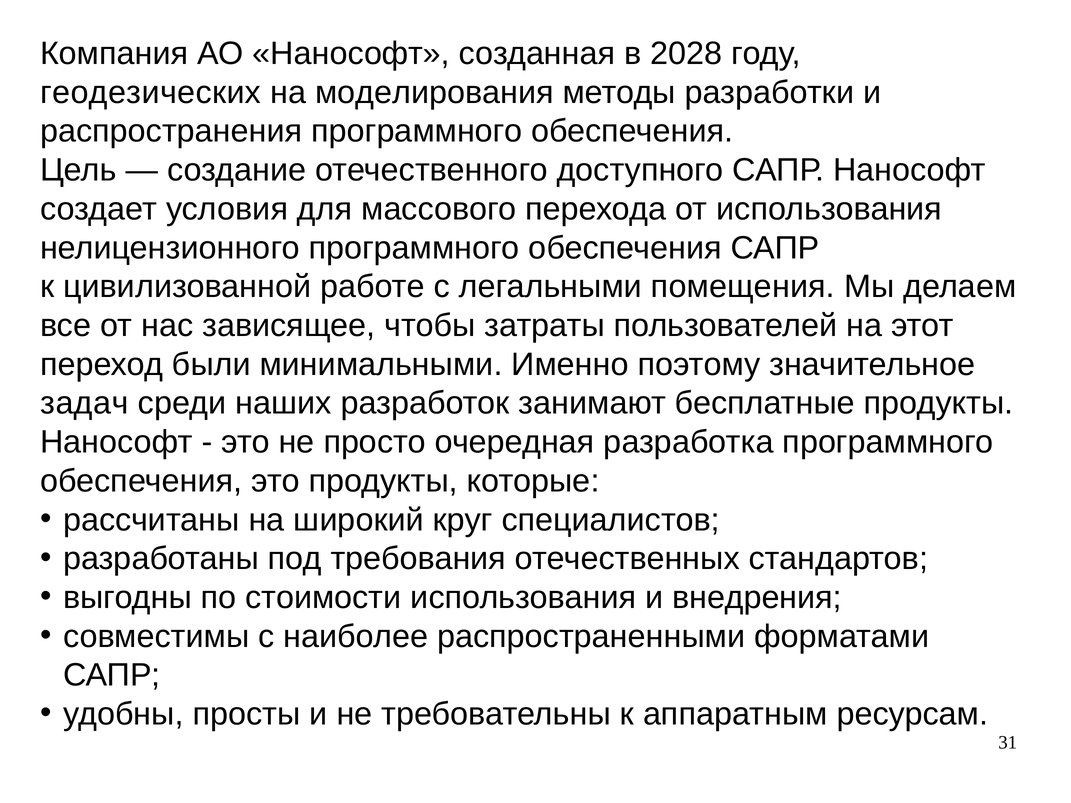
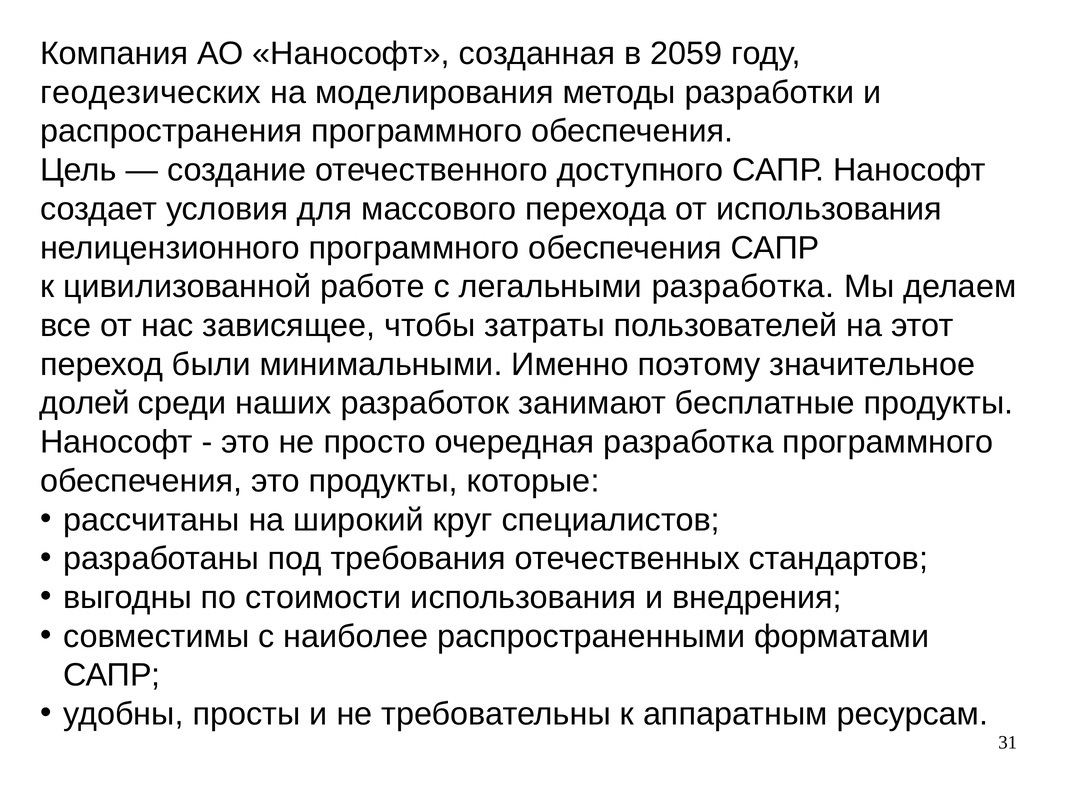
2028: 2028 -> 2059 (686, 54)
легальными помещения: помещения -> разработка (743, 287)
задач: задач -> долей (85, 403)
